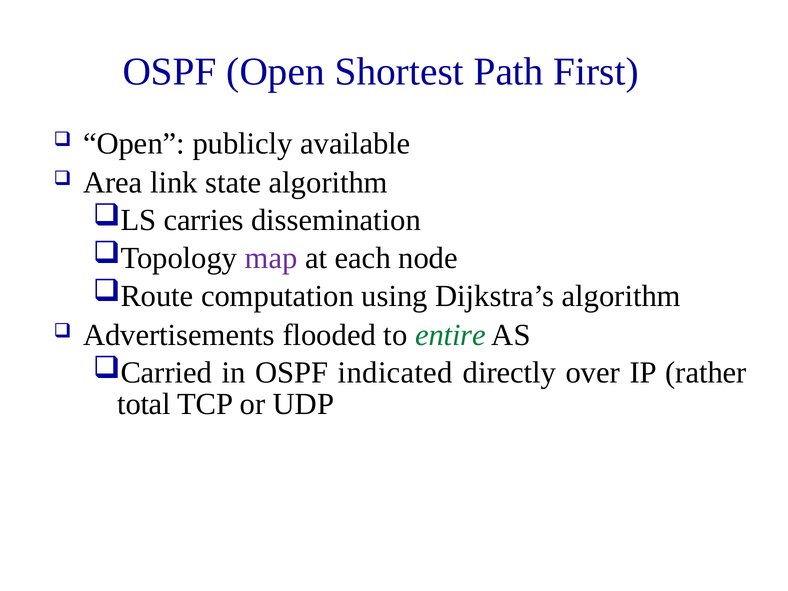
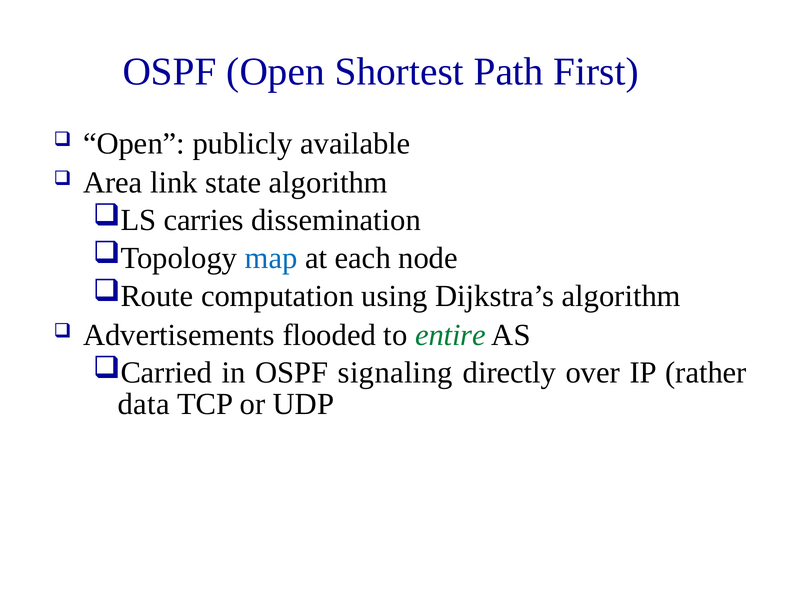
map colour: purple -> blue (271, 258)
indicated: indicated -> signaling (395, 373)
total: total -> data (144, 404)
